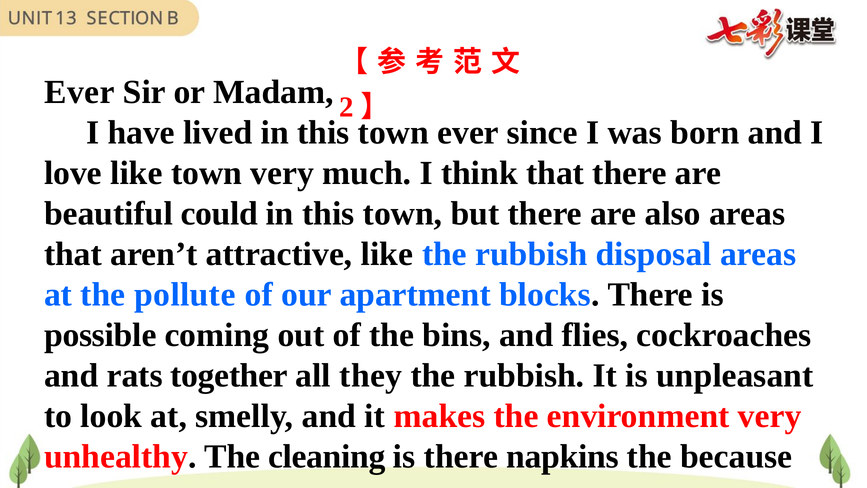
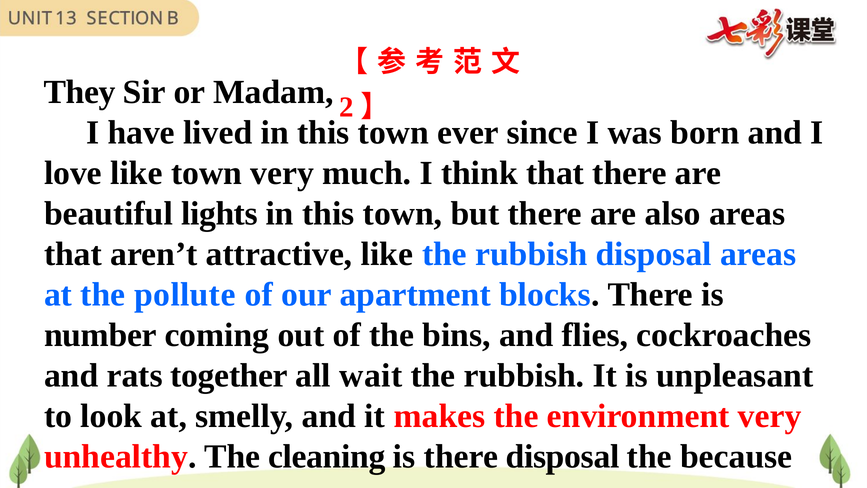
Ever: Ever -> They (80, 92)
could: could -> lights (219, 214)
possible: possible -> number (100, 335)
they: they -> wait (371, 376)
there napkins: napkins -> disposal (563, 457)
